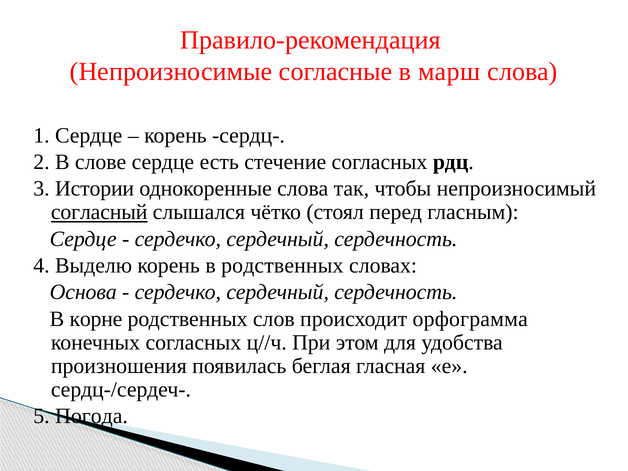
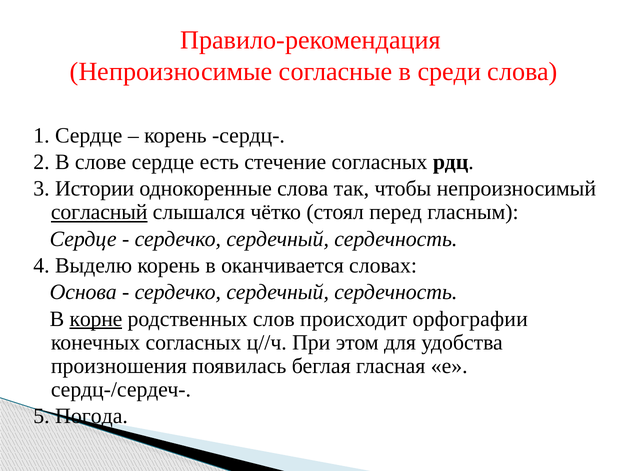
марш: марш -> среди (449, 71)
в родственных: родственных -> оканчивается (282, 266)
корне underline: none -> present (96, 319)
орфограмма: орфограмма -> орфографии (470, 319)
